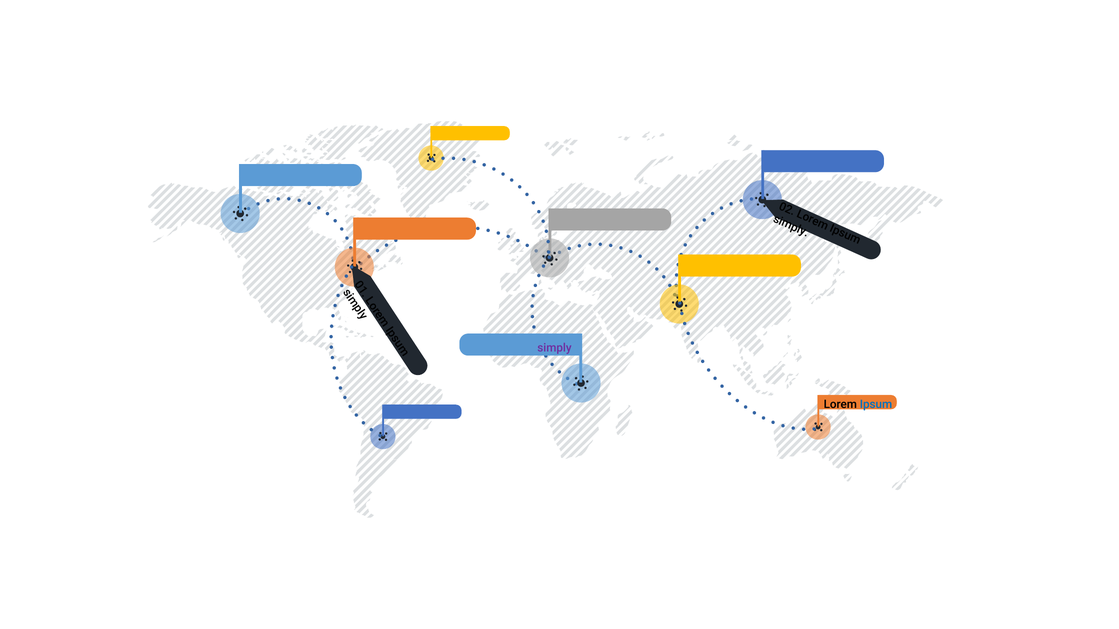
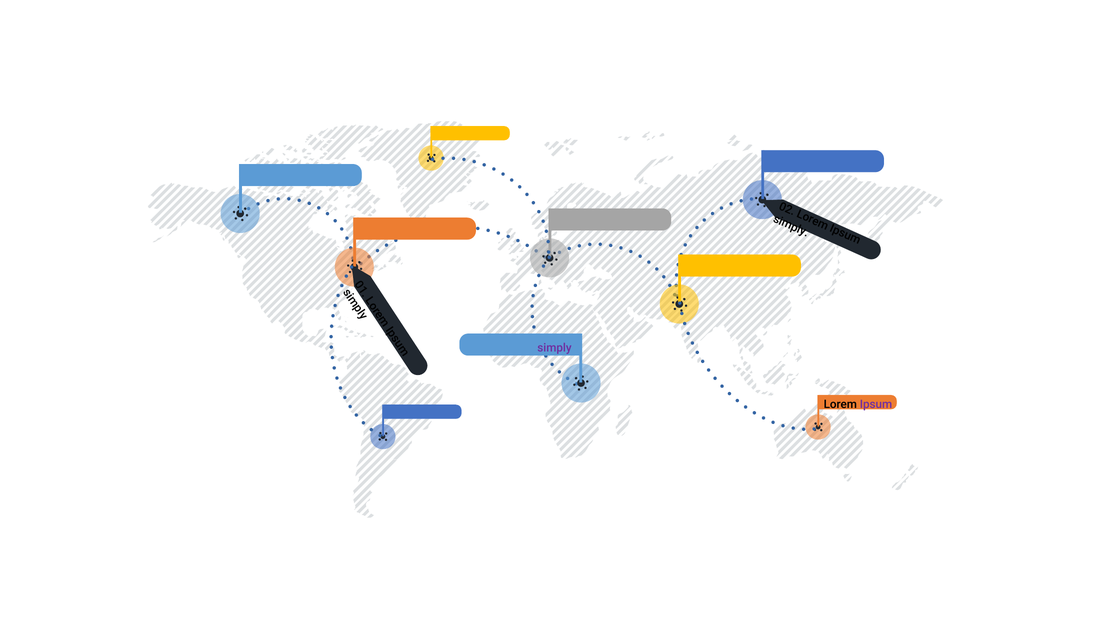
Ipsum colour: blue -> purple (876, 405)
